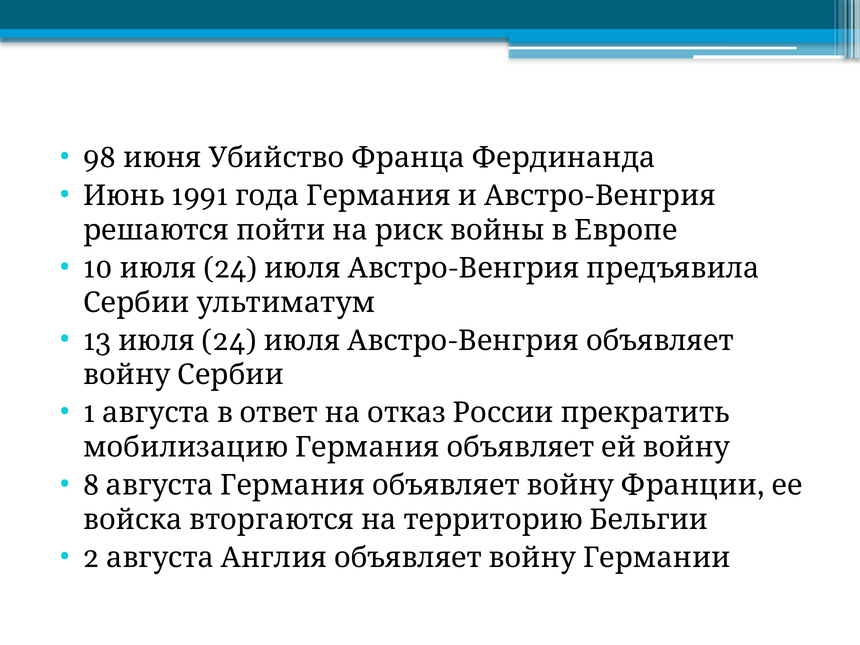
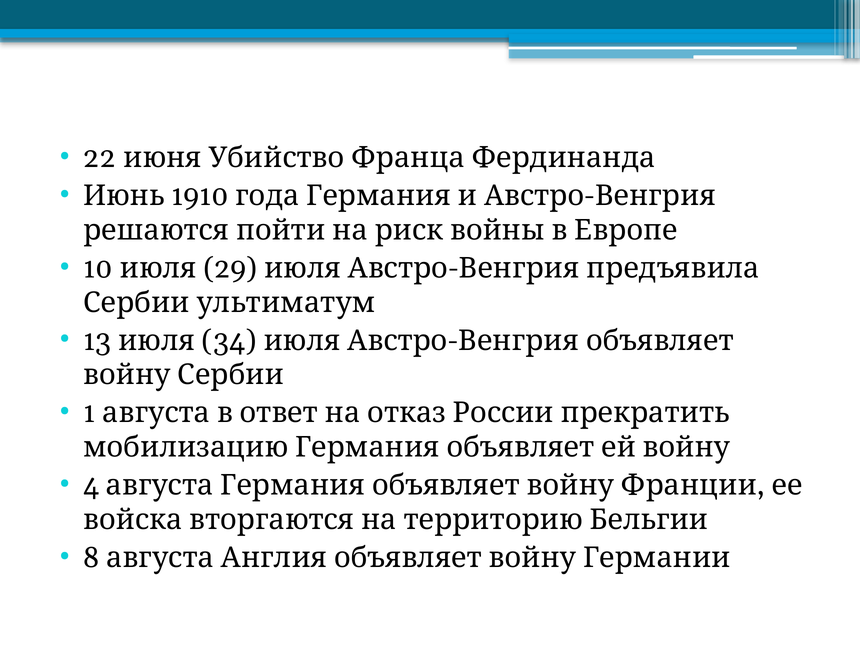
98: 98 -> 22 (100, 158)
1991: 1991 -> 1910 (200, 196)
10 24: 24 -> 29 (230, 268)
13 24: 24 -> 34 (229, 341)
8: 8 -> 4 (91, 485)
2: 2 -> 8 (91, 558)
